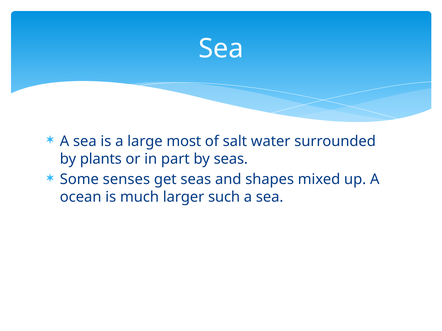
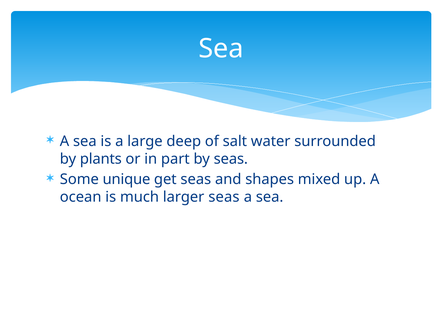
most: most -> deep (184, 141)
senses: senses -> unique (127, 180)
larger such: such -> seas (224, 197)
